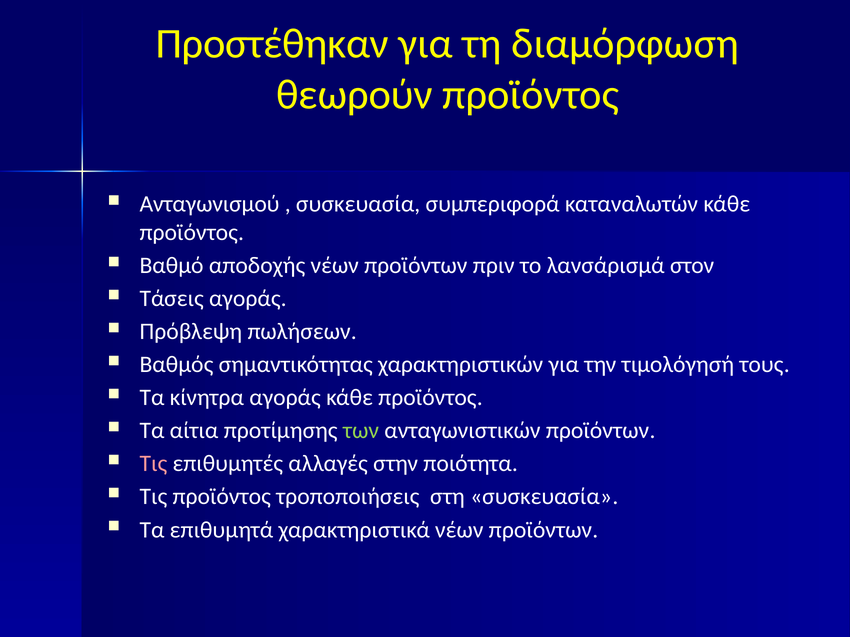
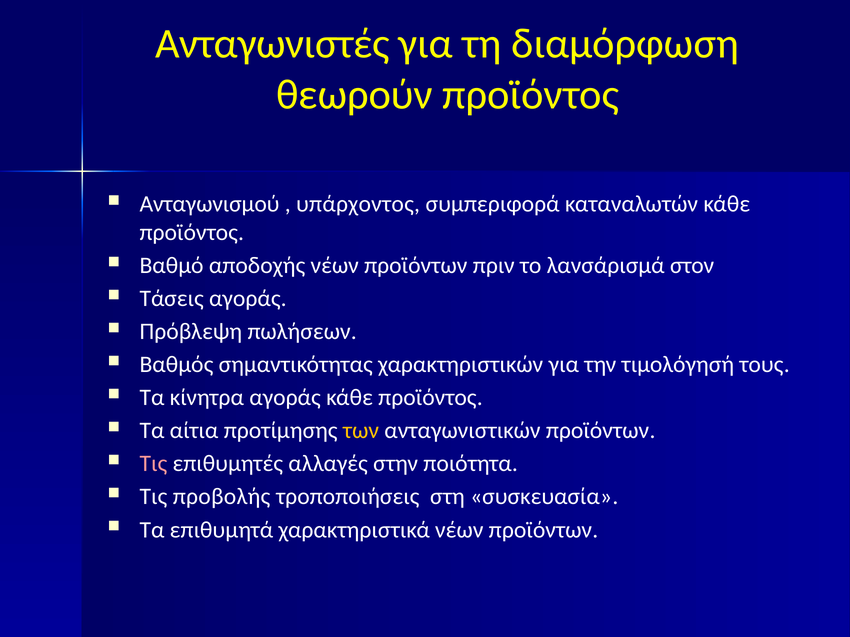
Προστέθηκαν: Προστέθηκαν -> Ανταγωνιστές (272, 44)
συσκευασία: συσκευασία -> υπάρχοντος (358, 204)
των colour: light green -> yellow (361, 431)
Τις προϊόντος: προϊόντος -> προβολής (222, 497)
